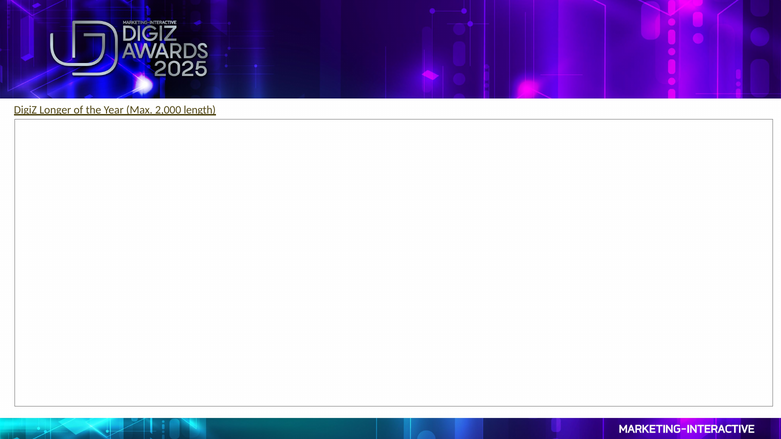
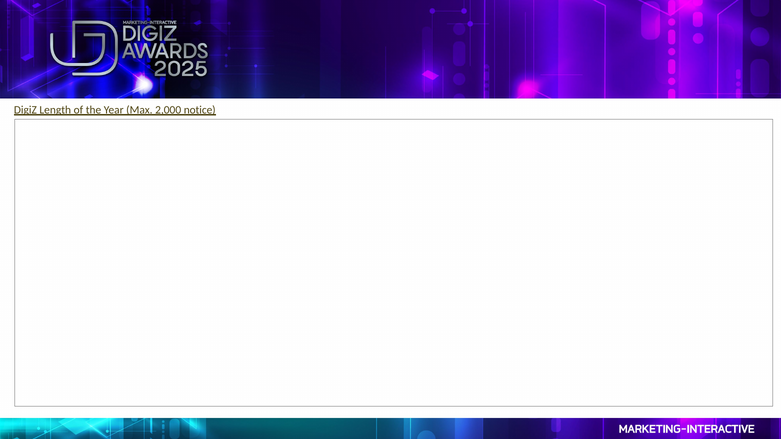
Longer: Longer -> Length (55, 110)
length: length -> notice (200, 110)
